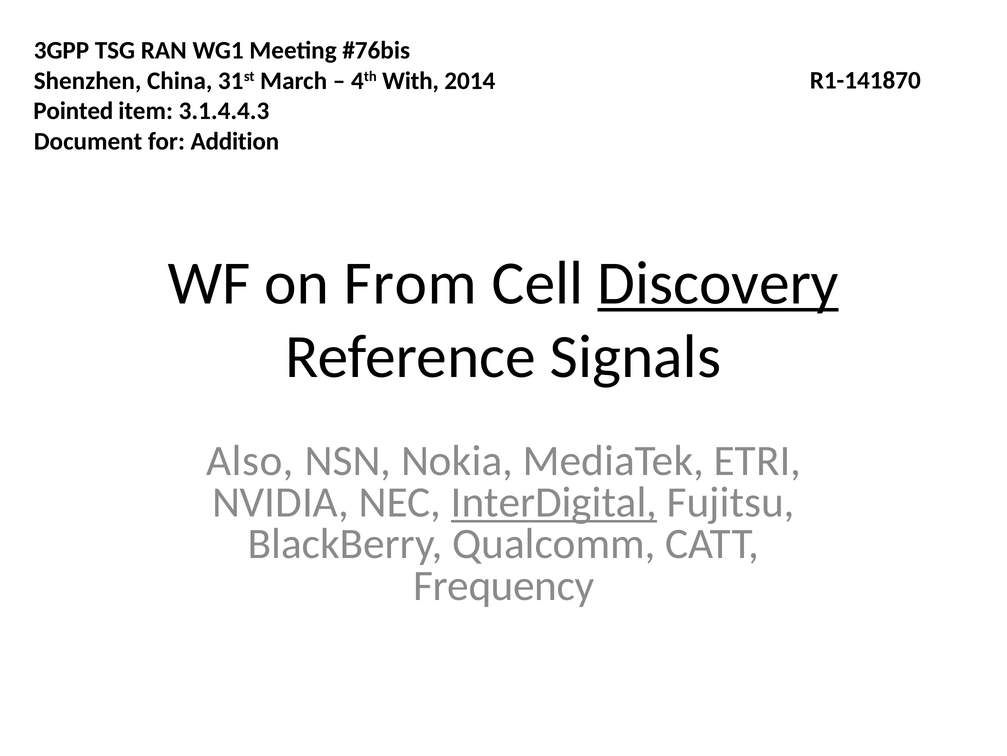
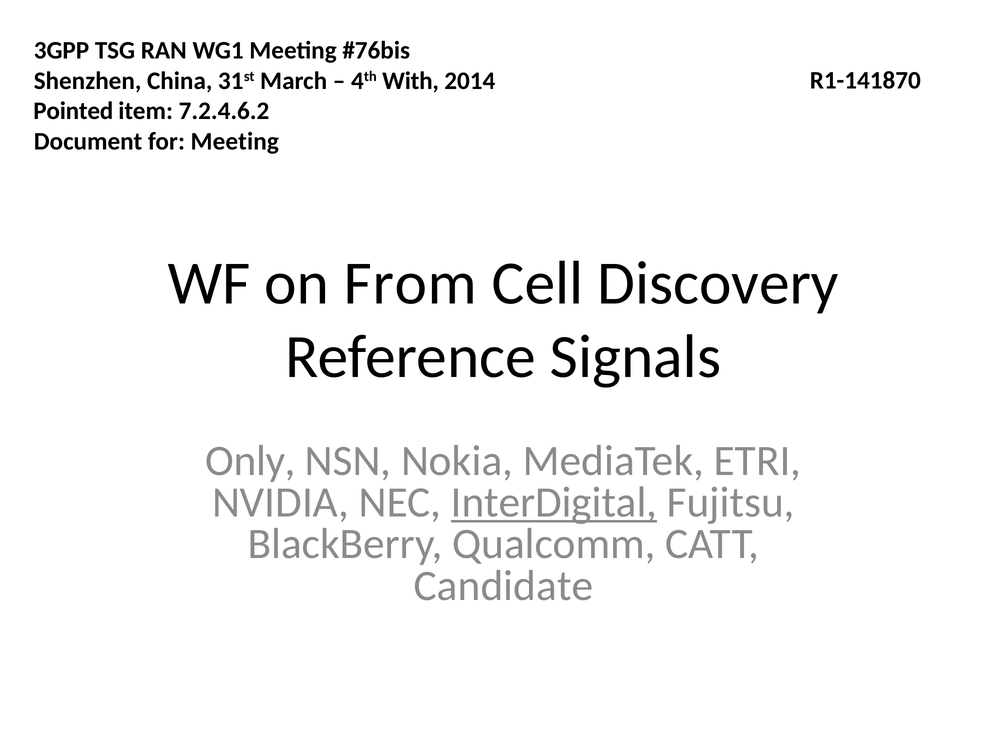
3.1.4.4.3: 3.1.4.4.3 -> 7.2.4.6.2 (224, 111)
for Addition: Addition -> Meeting (235, 141)
Discovery underline: present -> none (718, 283)
Also: Also -> Only (250, 460)
Frequency: Frequency -> Candidate (503, 585)
